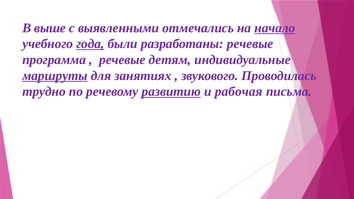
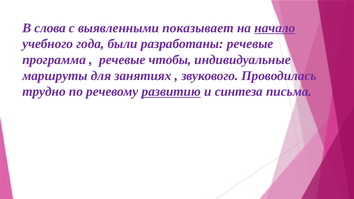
выше: выше -> слова (50, 28)
отмечались: отмечались -> показывает (198, 28)
года underline: present -> none (90, 44)
детям: детям -> чтобы (170, 60)
маршруты underline: present -> none (55, 76)
рабочая: рабочая -> синтеза (239, 92)
